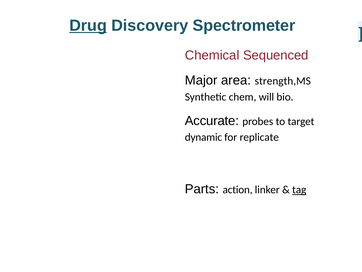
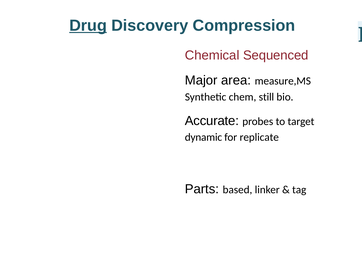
Spectrometer: Spectrometer -> Compression (244, 26)
strength,MS: strength,MS -> measure,MS (283, 81)
will: will -> still (266, 97)
action: action -> based (237, 189)
tag underline: present -> none (299, 189)
